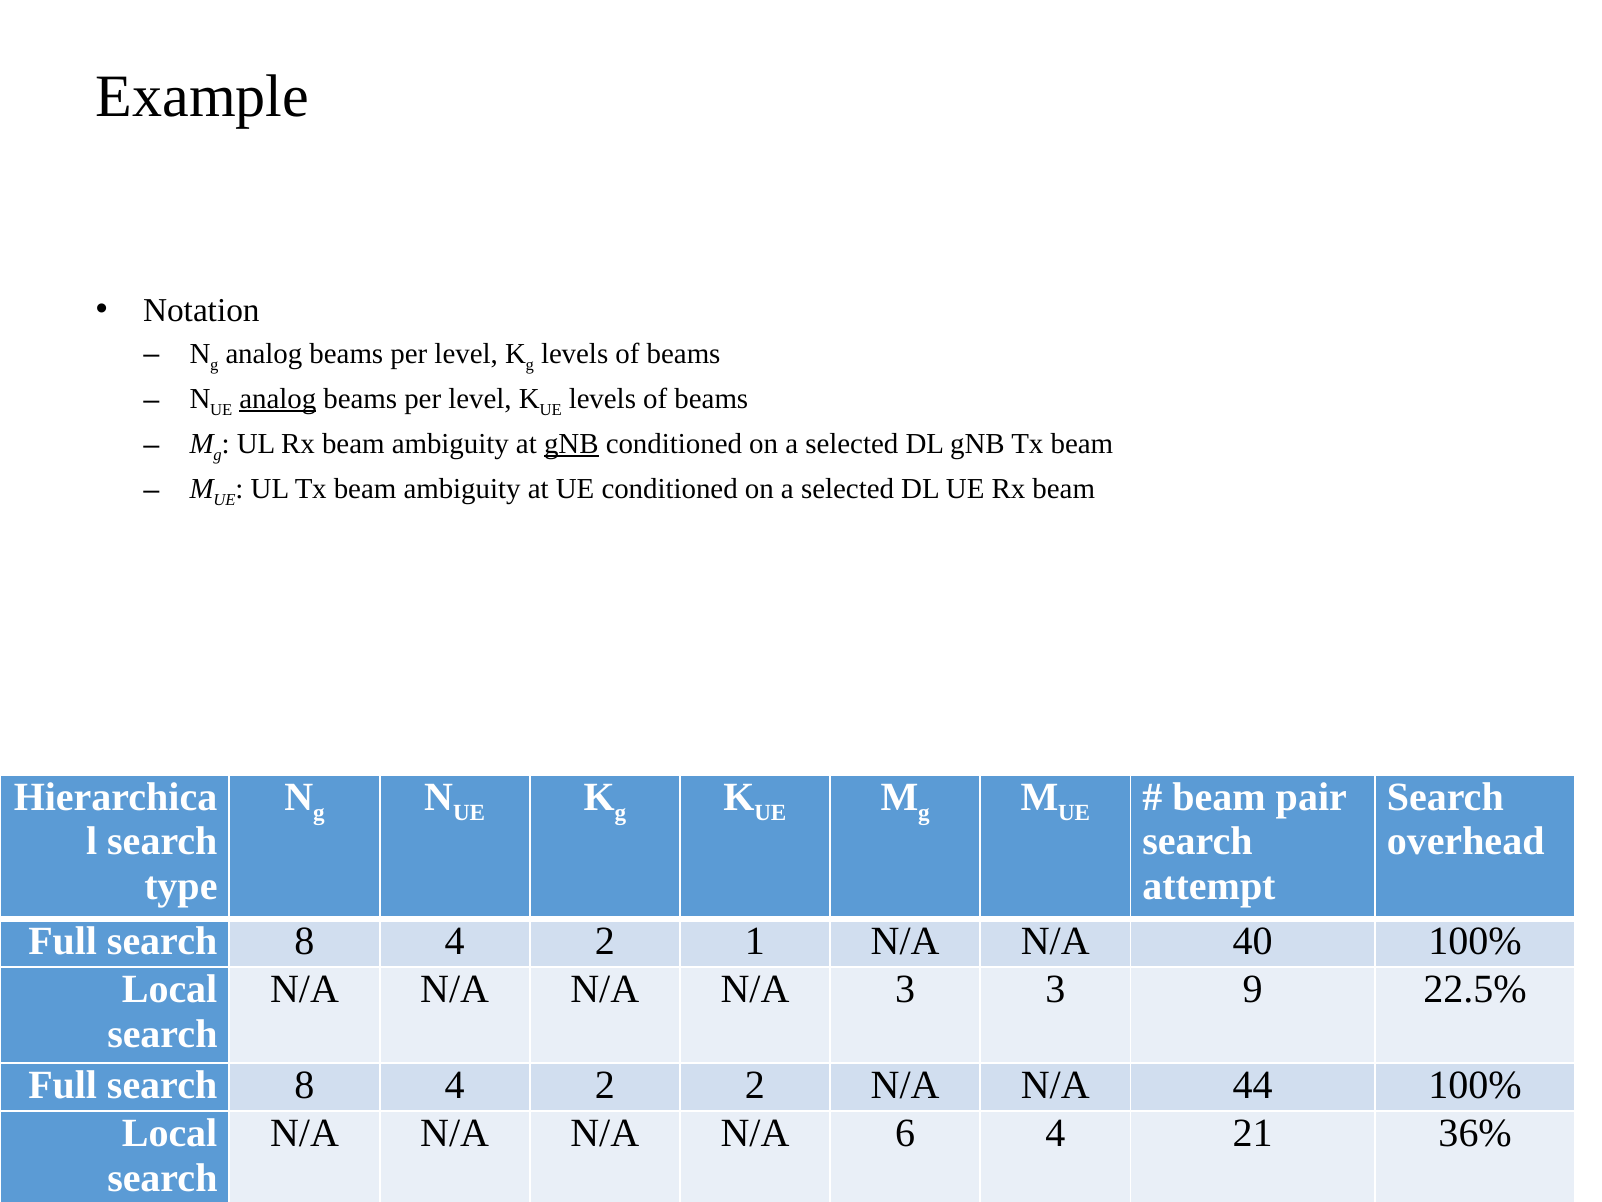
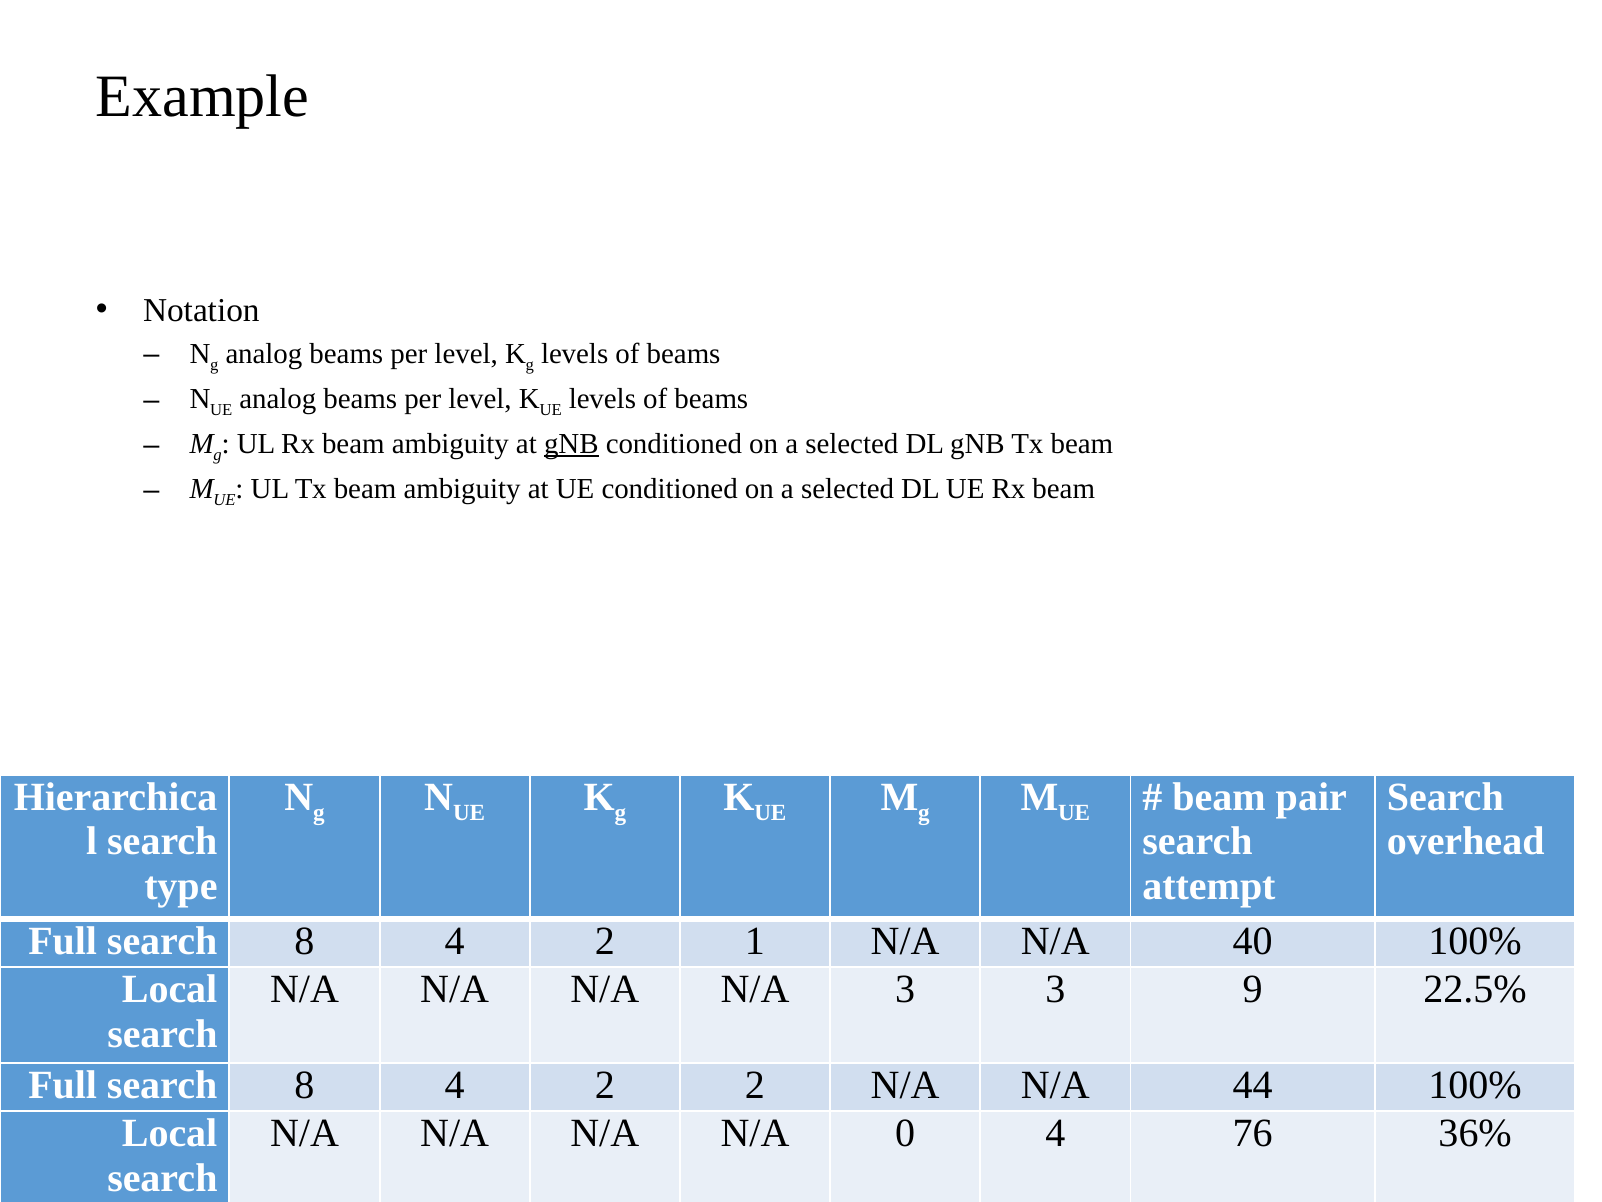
analog underline: present -> none (278, 399)
6: 6 -> 0 (905, 1133)
21: 21 -> 76 (1253, 1133)
